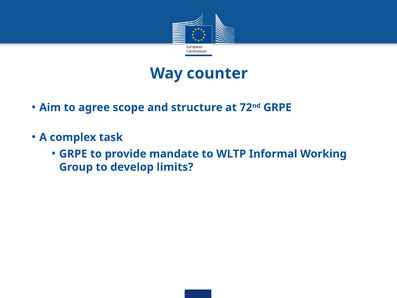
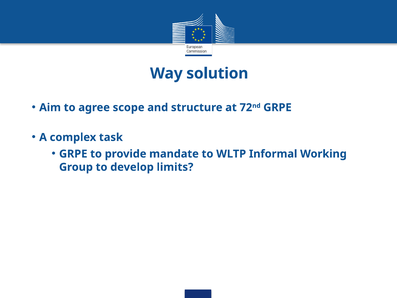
counter: counter -> solution (217, 73)
